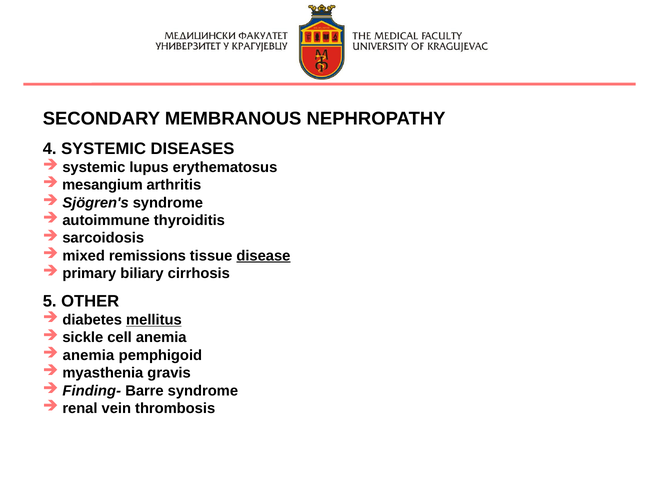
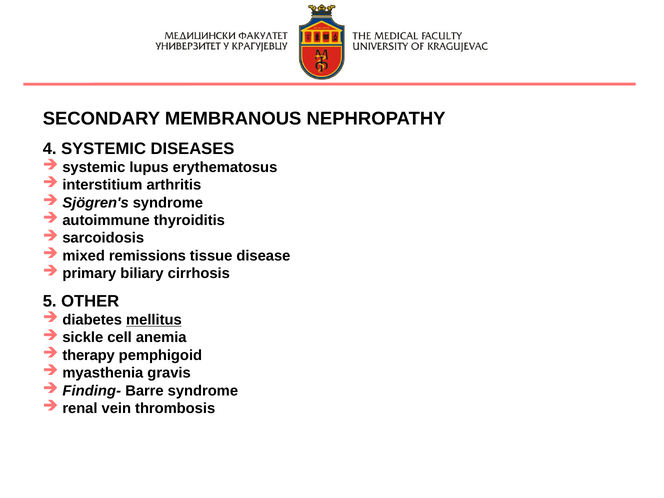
mesangium: mesangium -> interstitium (102, 185)
disease underline: present -> none (263, 256)
anemia: anemia -> therapy (89, 355)
